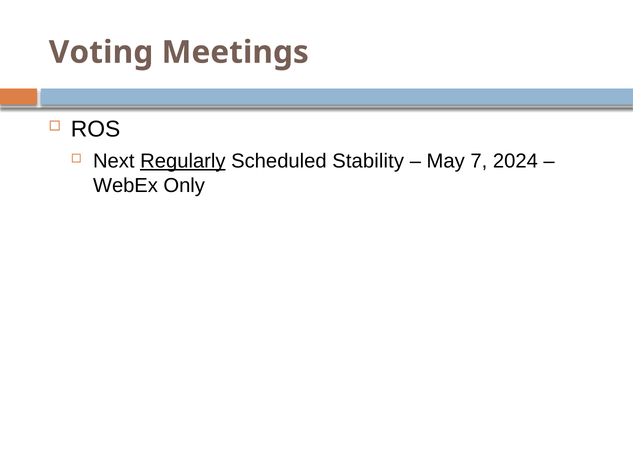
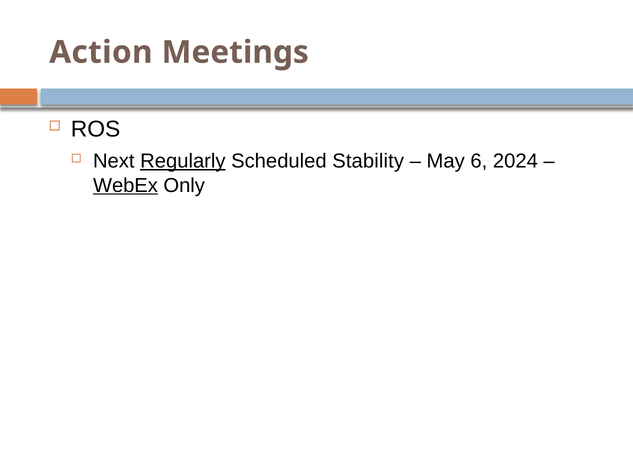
Voting: Voting -> Action (101, 52)
7: 7 -> 6 (479, 161)
WebEx underline: none -> present (125, 185)
